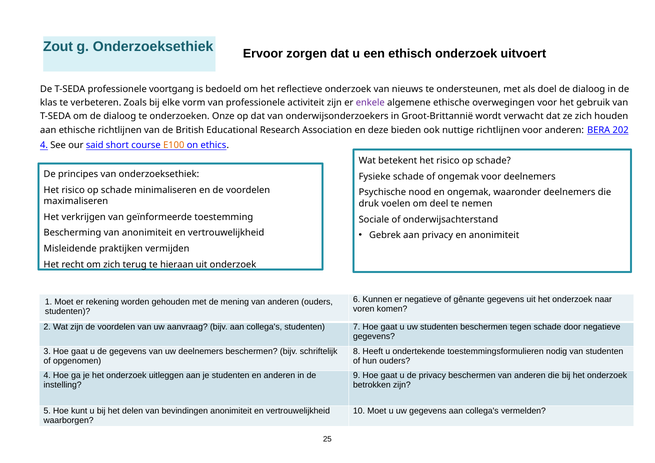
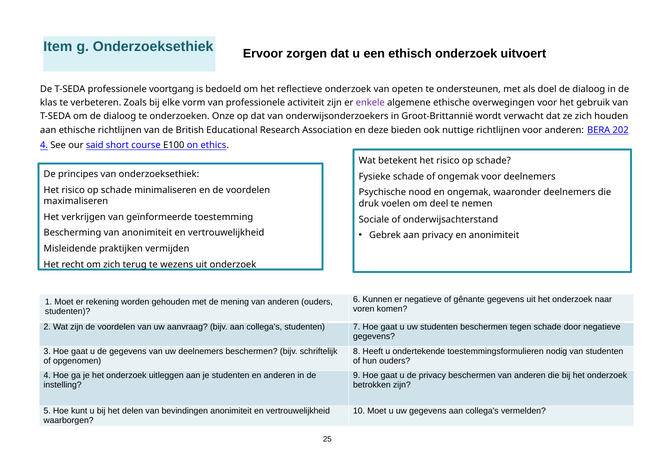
Zout: Zout -> Item (58, 46)
nieuws: nieuws -> opeten (407, 89)
E100 colour: orange -> black (174, 145)
hieraan: hieraan -> wezens (177, 265)
